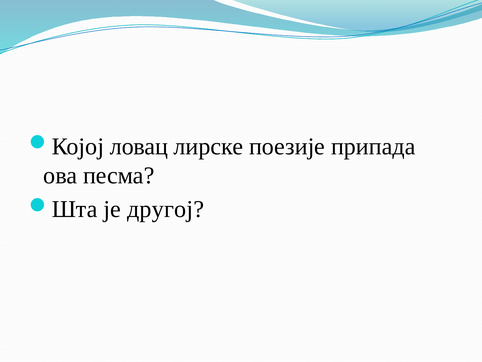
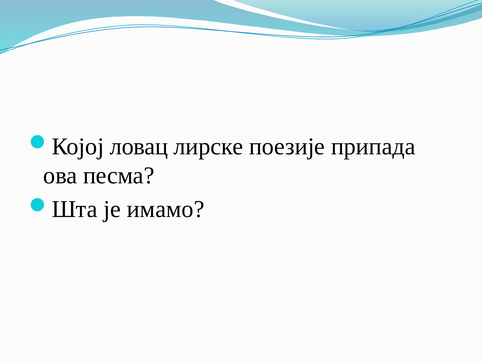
другој: другој -> имамо (166, 209)
